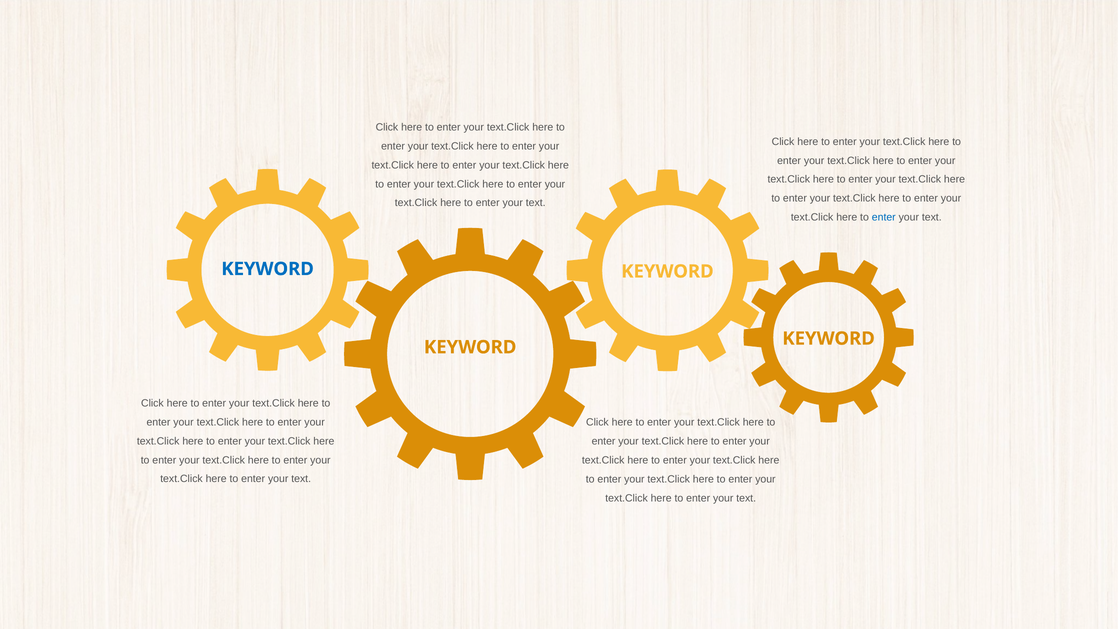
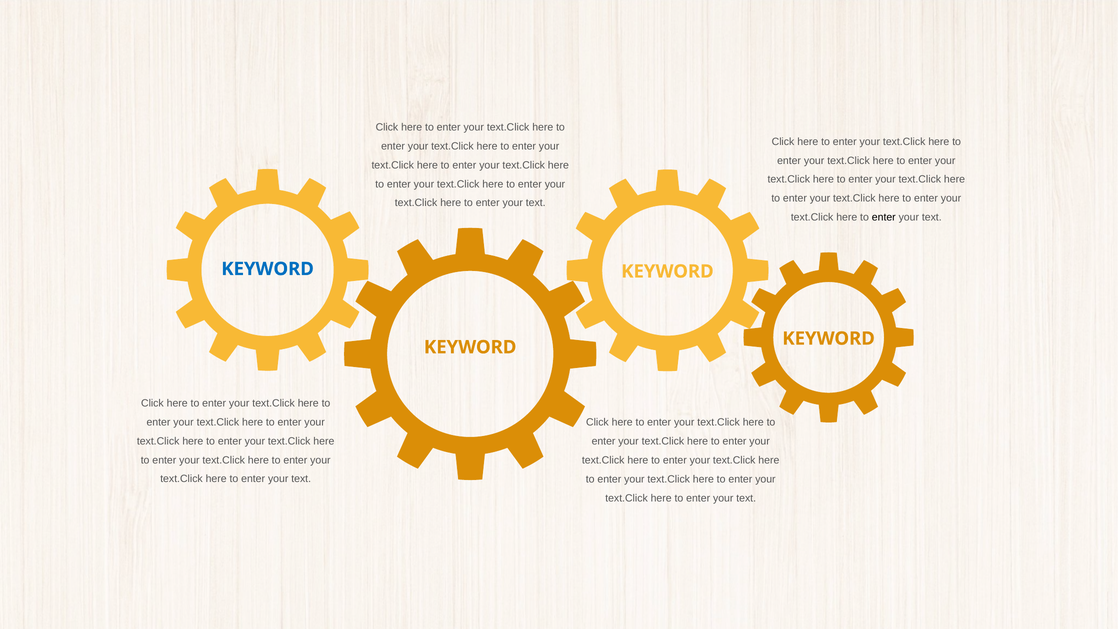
enter colour: blue -> black (884, 217)
